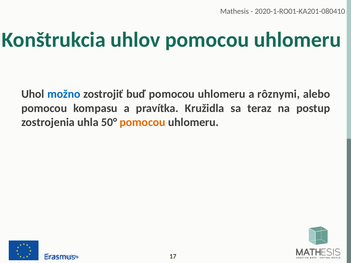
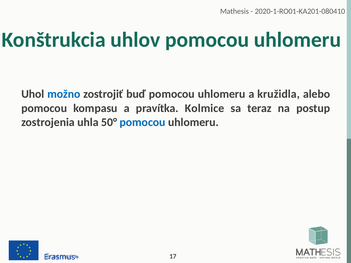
rôznymi: rôznymi -> kružidla (279, 94)
Kružidla: Kružidla -> Kolmice (205, 108)
pomocou colour: orange -> blue (143, 122)
